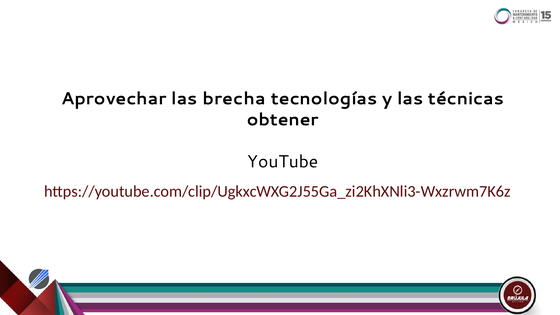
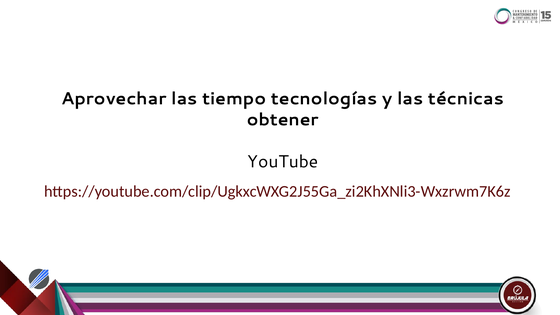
brecha: brecha -> tiempo (234, 99)
